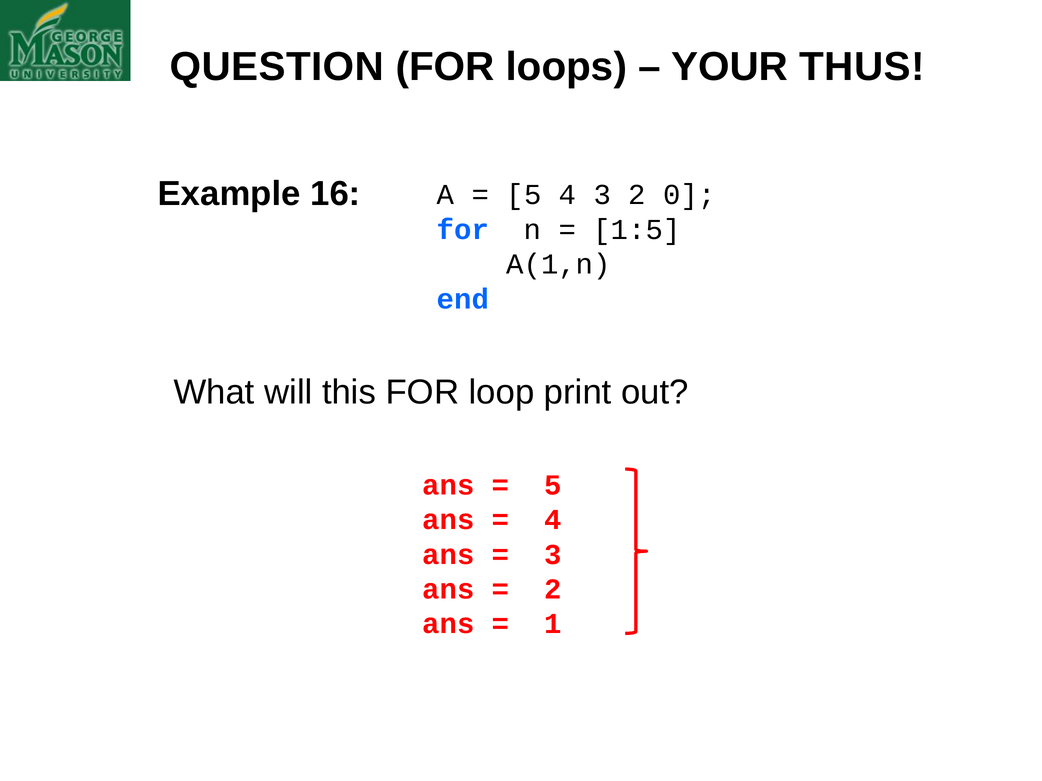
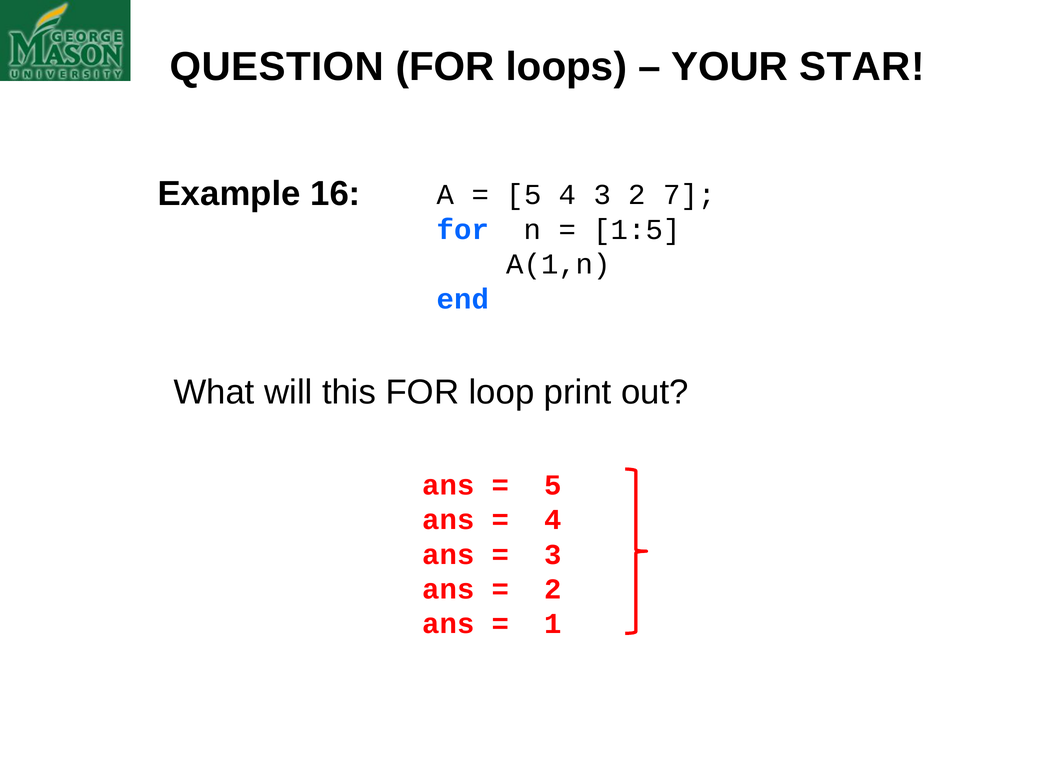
THUS: THUS -> STAR (862, 67)
0: 0 -> 7 (689, 195)
